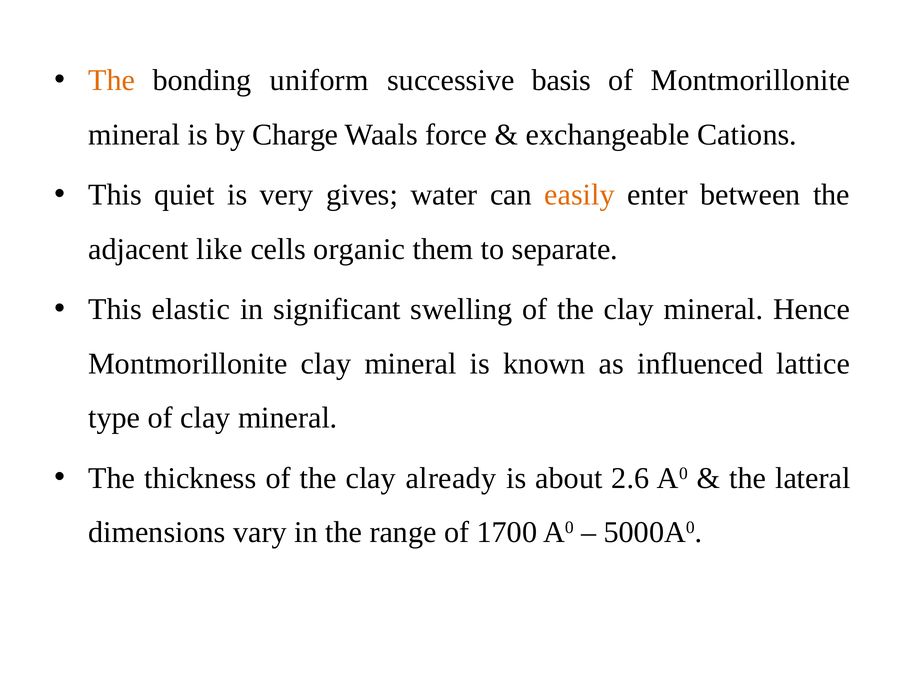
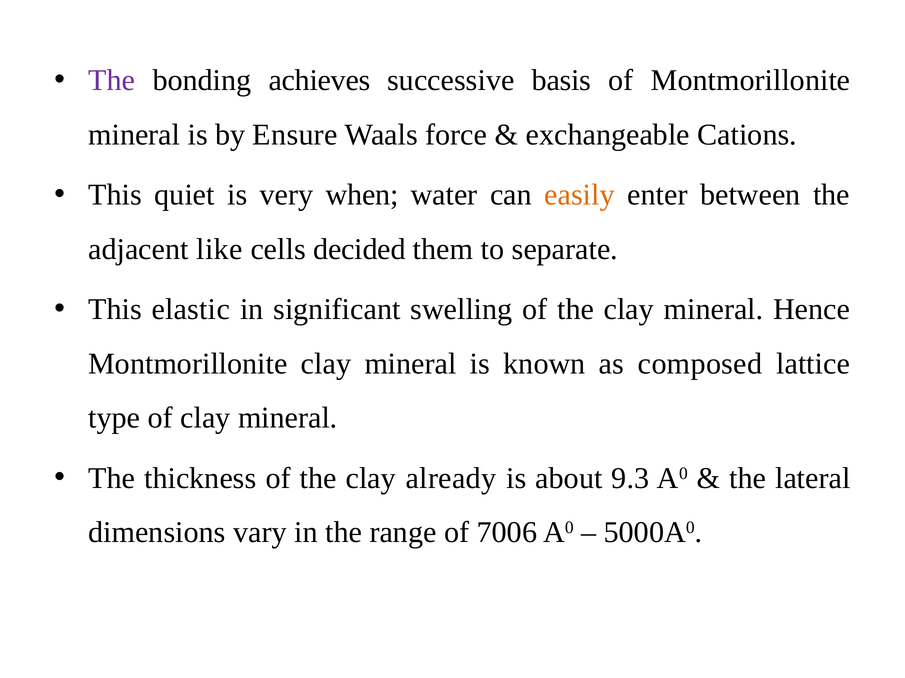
The colour: orange -> purple (112, 81)
uniform: uniform -> achieves (320, 81)
Charge: Charge -> Ensure (295, 135)
gives: gives -> when (362, 195)
organic: organic -> decided (359, 249)
influenced: influenced -> composed (700, 364)
2.6: 2.6 -> 9.3 (630, 479)
1700: 1700 -> 7006 (507, 533)
